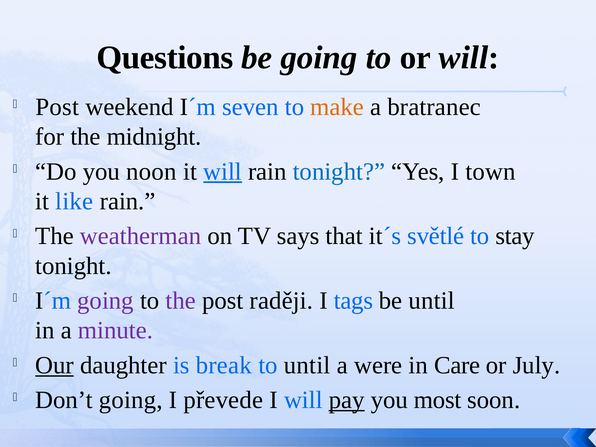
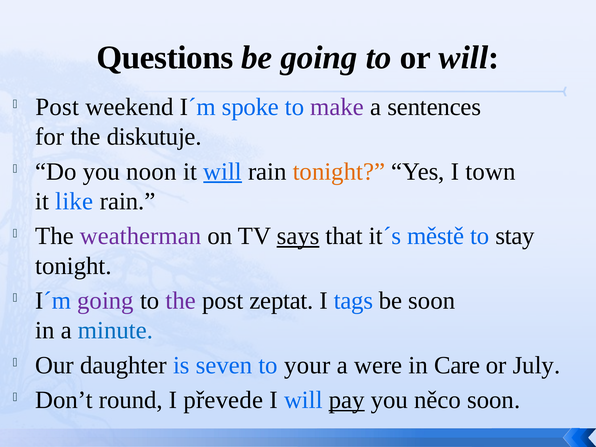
seven: seven -> spoke (250, 107)
make colour: orange -> purple (337, 107)
bratranec: bratranec -> sentences (434, 107)
midnight: midnight -> diskutuje (154, 137)
tonight colour: blue -> orange (339, 172)
says underline: none -> present (298, 236)
světlé: světlé -> městě (436, 236)
raději: raději -> zeptat (282, 301)
be until: until -> soon (432, 301)
minute colour: purple -> blue (115, 330)
Our underline: present -> none (55, 365)
break: break -> seven (224, 365)
to until: until -> your (307, 365)
Don’t going: going -> round (131, 400)
most: most -> něco (438, 400)
